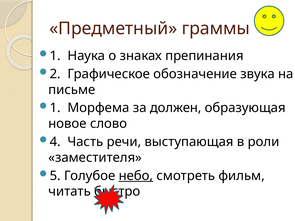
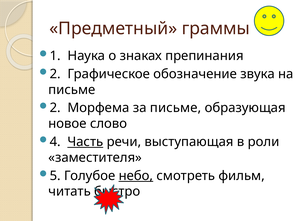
1: 1 -> 2 (55, 108)
за должен: должен -> письме (176, 108)
Часть underline: none -> present (85, 142)
